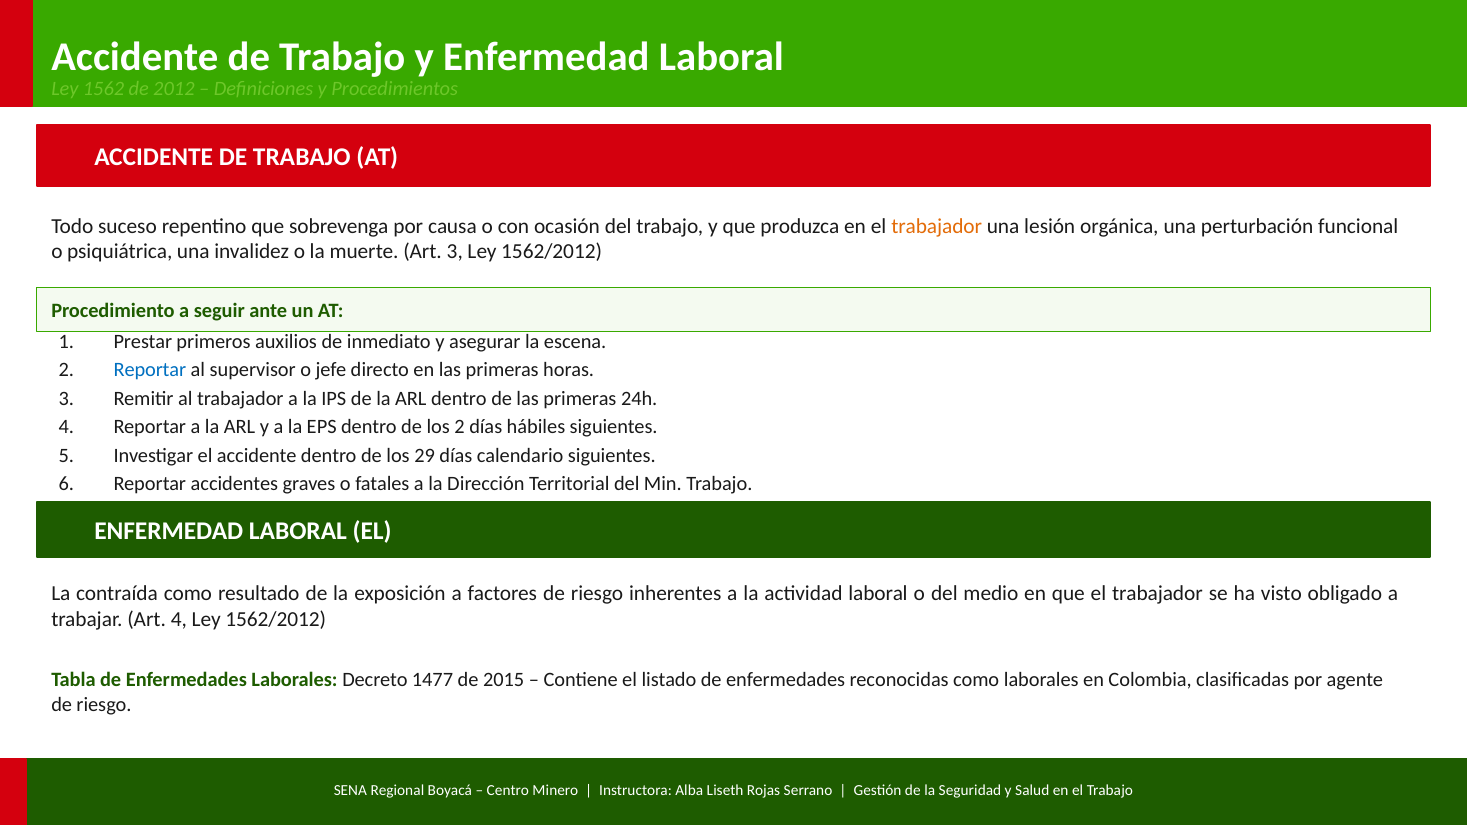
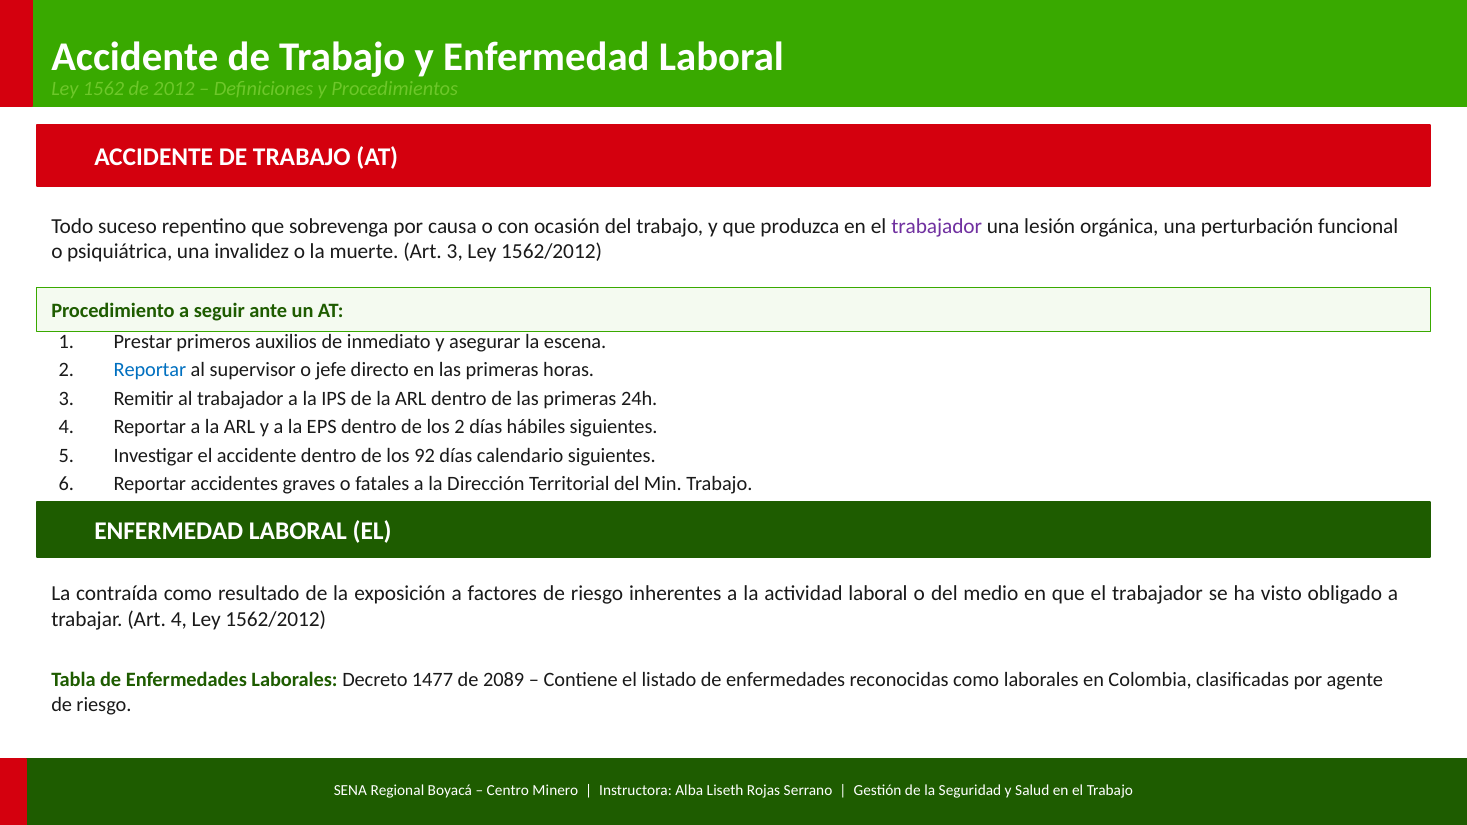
trabajador colour: orange -> purple (937, 226)
29: 29 -> 92 (425, 456)
2015: 2015 -> 2089 (504, 680)
